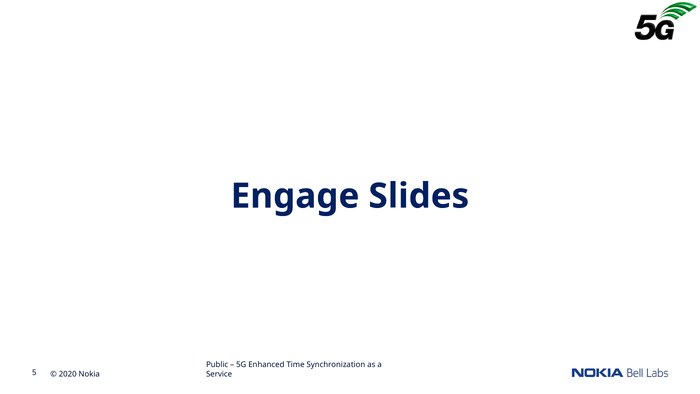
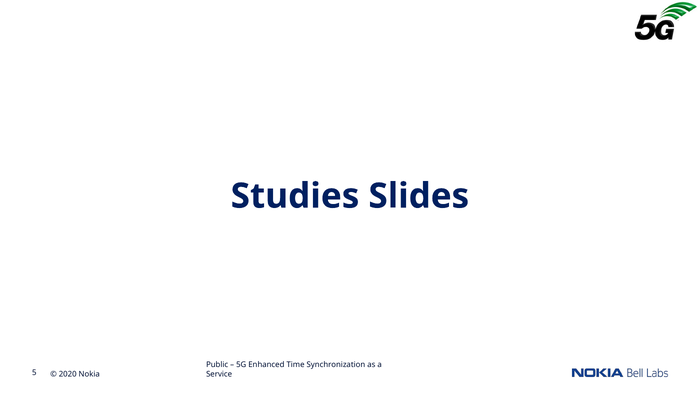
Engage: Engage -> Studies (295, 196)
